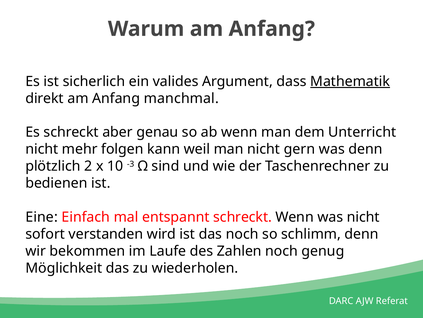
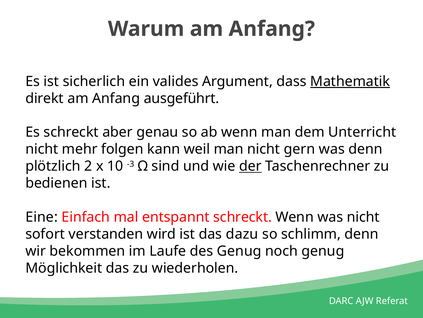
manchmal: manchmal -> ausgeführt (182, 98)
der underline: none -> present (250, 166)
das noch: noch -> dazu (242, 234)
des Zahlen: Zahlen -> Genug (239, 250)
